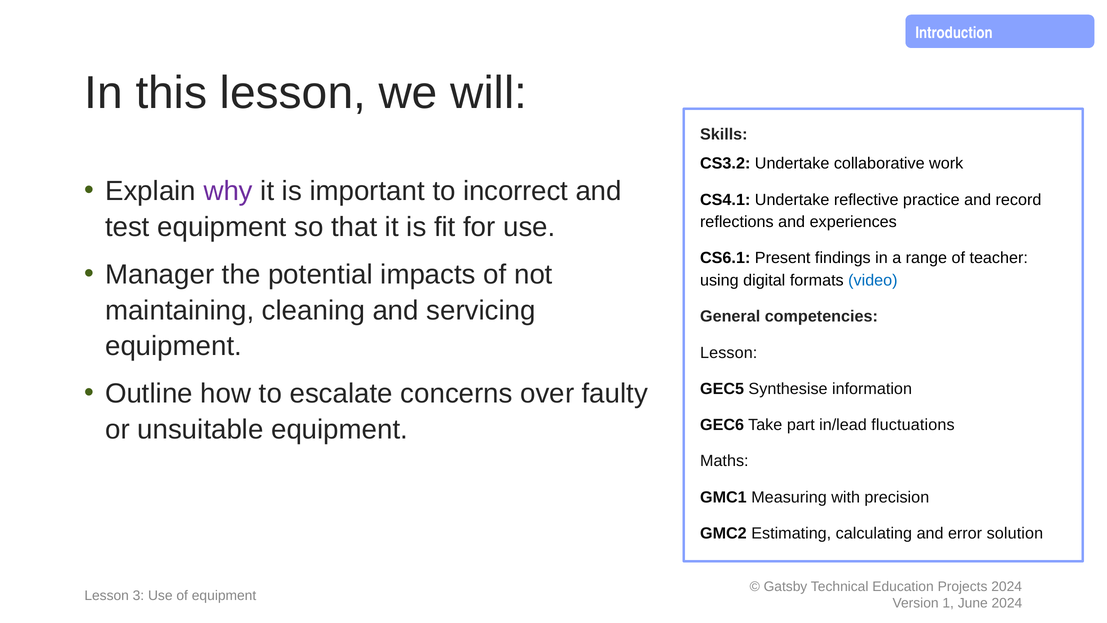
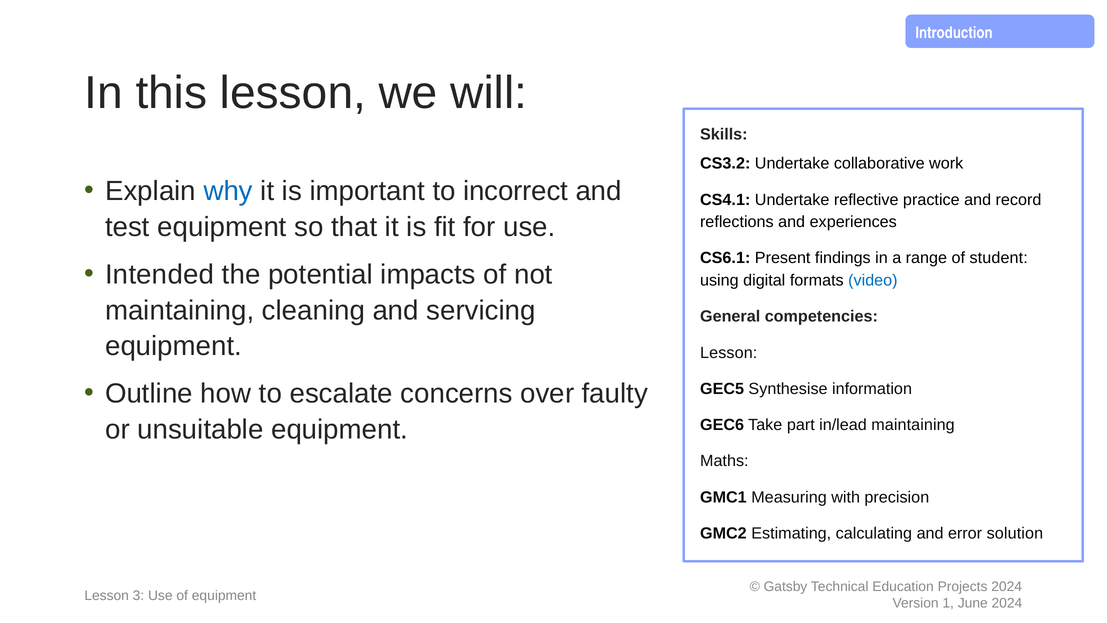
why colour: purple -> blue (228, 191)
teacher: teacher -> student (999, 258)
Manager: Manager -> Intended (160, 274)
in/lead fluctuations: fluctuations -> maintaining (913, 425)
